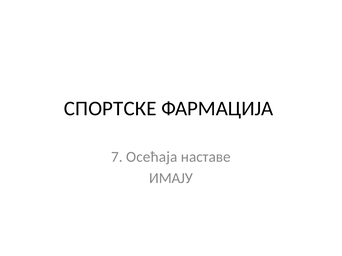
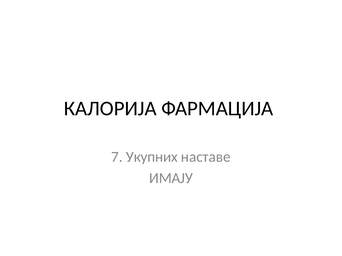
СПОРТСКЕ: СПОРТСКЕ -> КАЛОРИЈА (110, 109)
Осећаја: Осећаја -> Укупних (152, 157)
